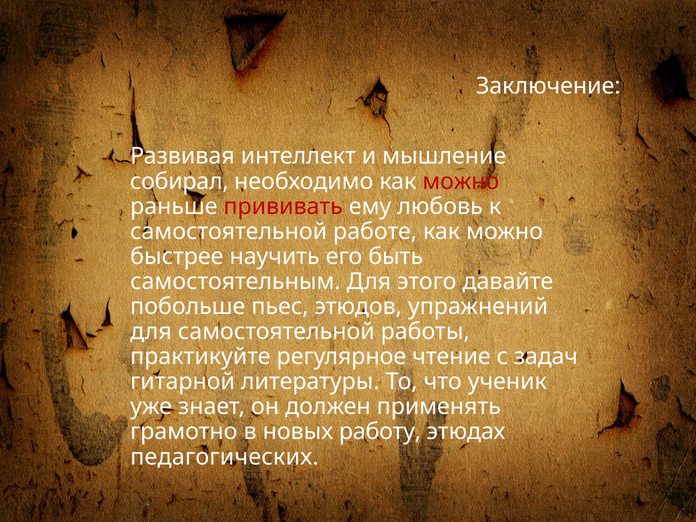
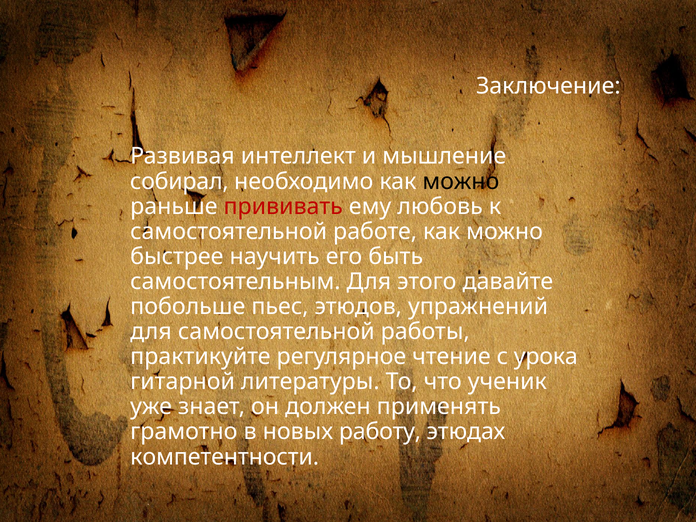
можно colour: red -> black (461, 181)
задач: задач -> урока (546, 357)
педагогических: педагогических -> компетентности (225, 457)
